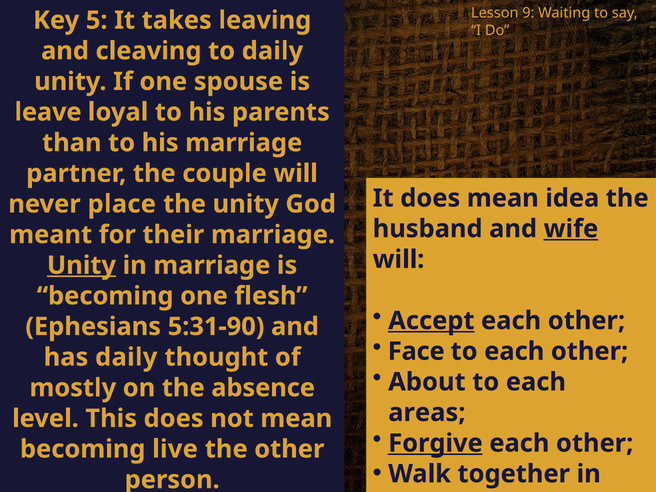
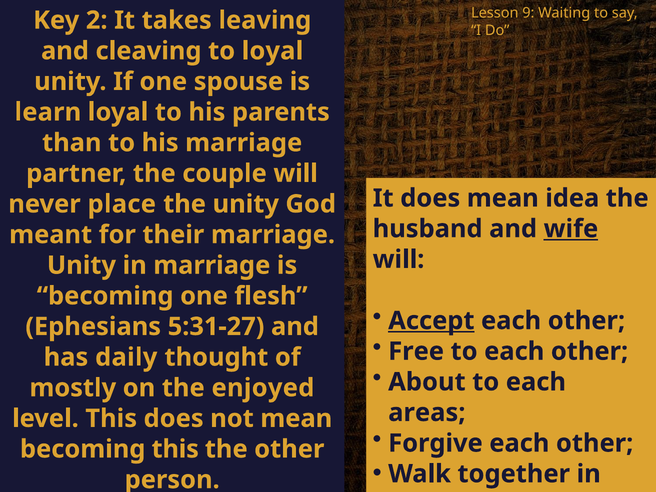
5: 5 -> 2 (97, 20)
to daily: daily -> loyal (272, 51)
leave: leave -> learn (48, 112)
Unity underline: present -> none (81, 265)
5:31-90: 5:31-90 -> 5:31-27 (216, 327)
Face: Face -> Free (416, 351)
absence: absence -> enjoyed (263, 388)
Forgive underline: present -> none (435, 443)
becoming live: live -> this (175, 449)
